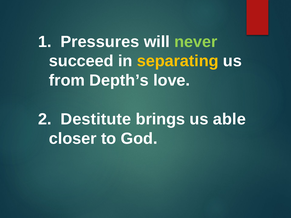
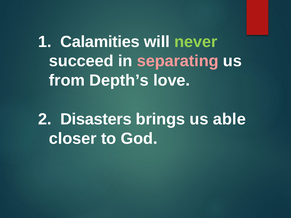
Pressures: Pressures -> Calamities (100, 42)
separating colour: yellow -> pink (178, 61)
Destitute: Destitute -> Disasters (96, 119)
